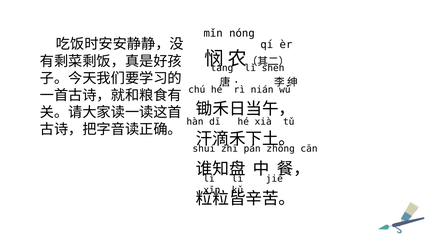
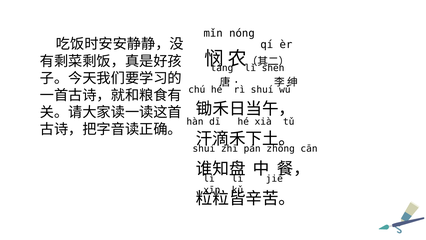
rì nián: nián -> shuí (262, 90)
